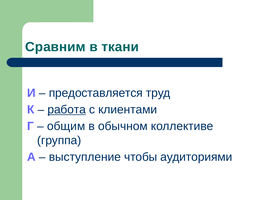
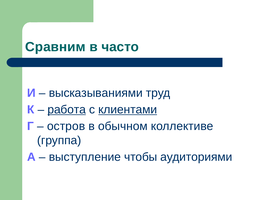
ткани: ткани -> часто (120, 47)
предоставляется: предоставляется -> высказываниями (96, 93)
клиентами underline: none -> present (128, 110)
общим: общим -> остров (66, 126)
